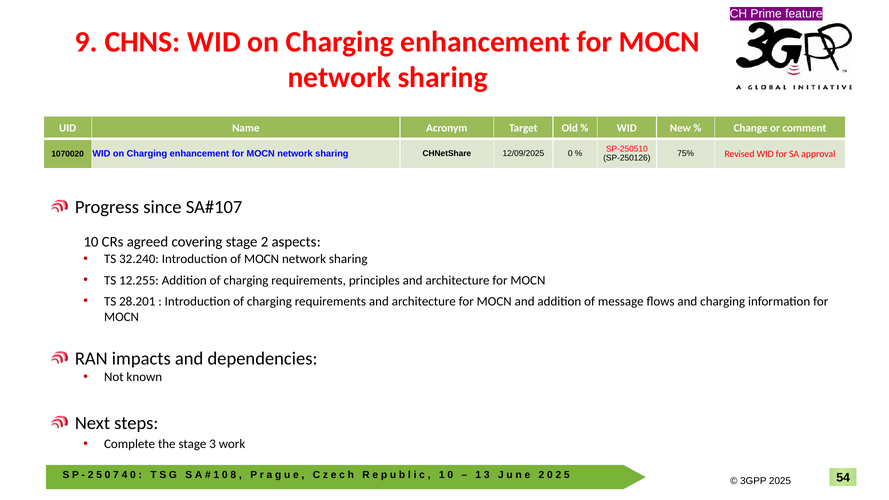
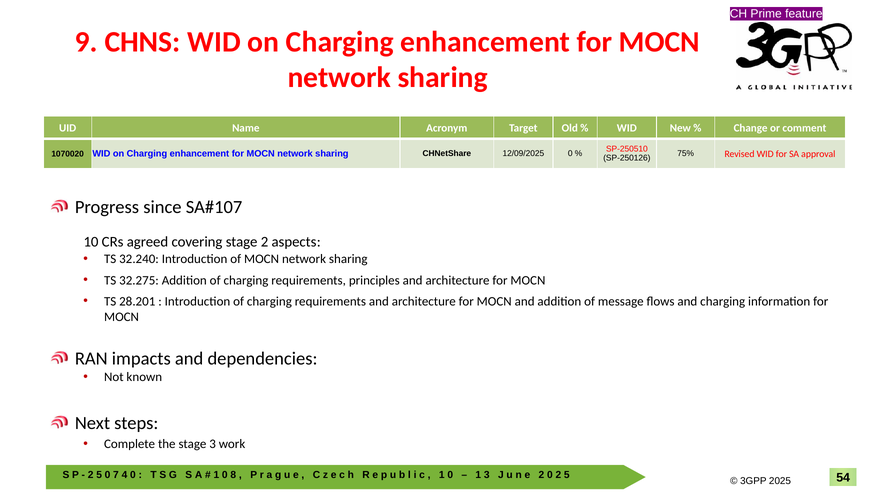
12.255: 12.255 -> 32.275 (139, 280)
